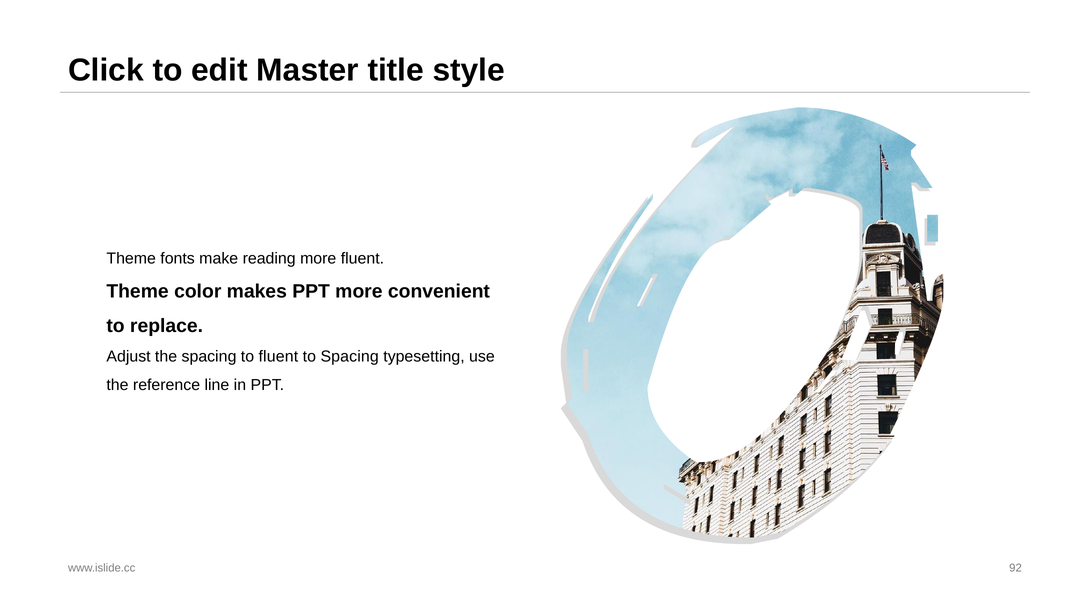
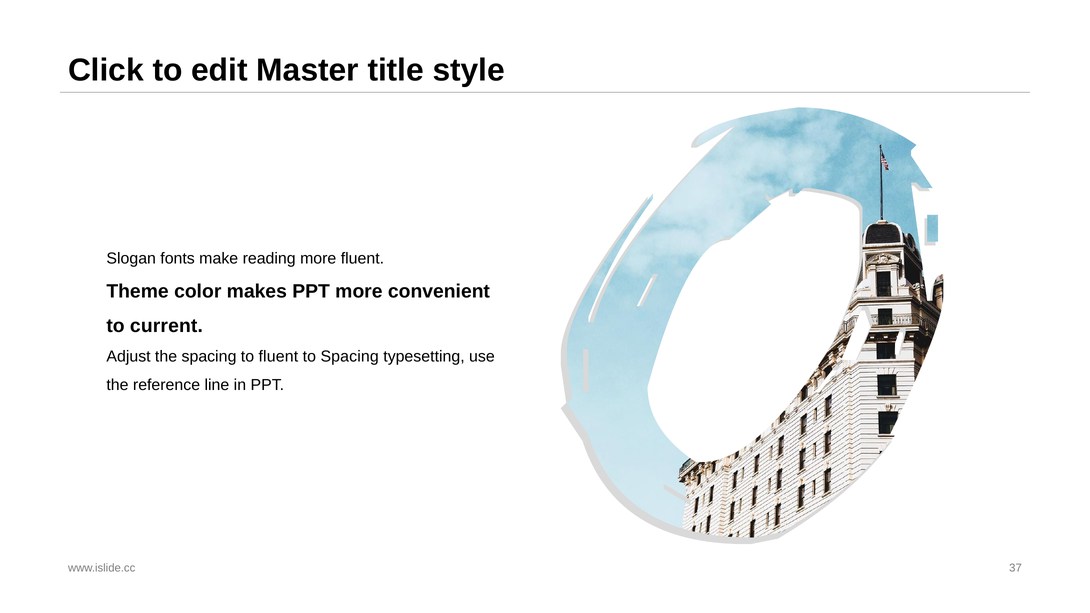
Theme: Theme -> Slogan (131, 258)
replace: replace -> current (166, 326)
92: 92 -> 37 (1016, 568)
